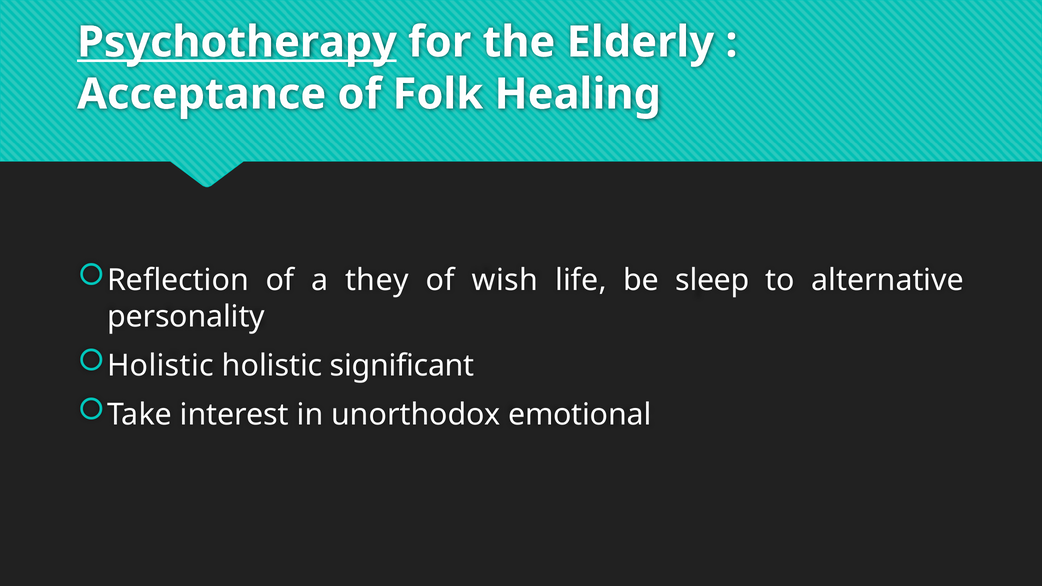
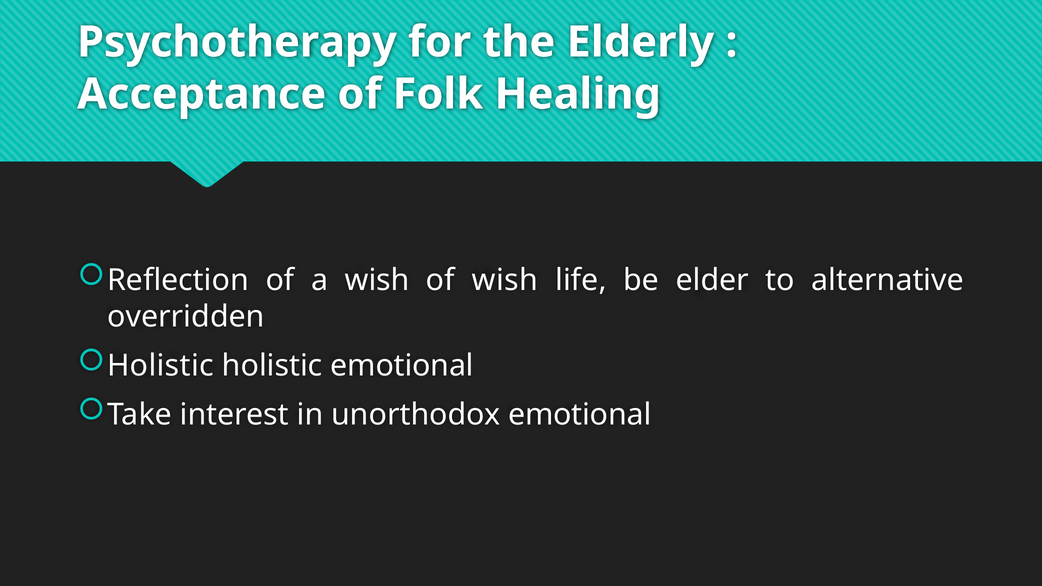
Psychotherapy underline: present -> none (237, 42)
a they: they -> wish (377, 280)
sleep: sleep -> elder (712, 280)
personality: personality -> overridden (186, 317)
holistic significant: significant -> emotional (402, 366)
